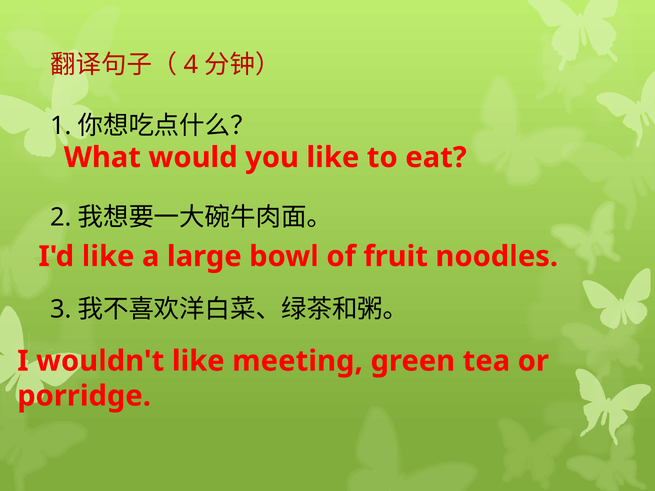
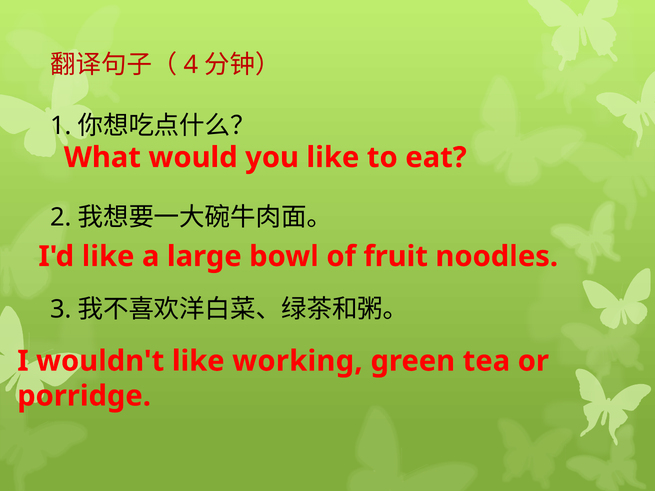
meeting: meeting -> working (297, 361)
